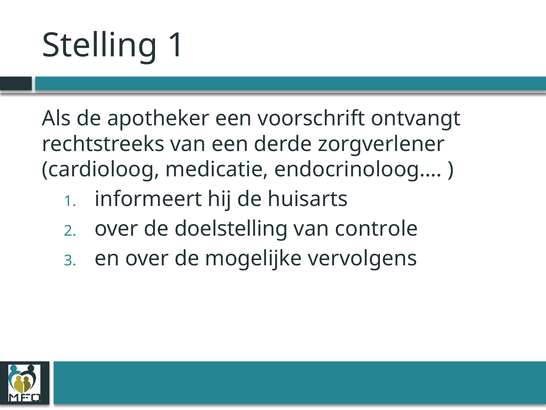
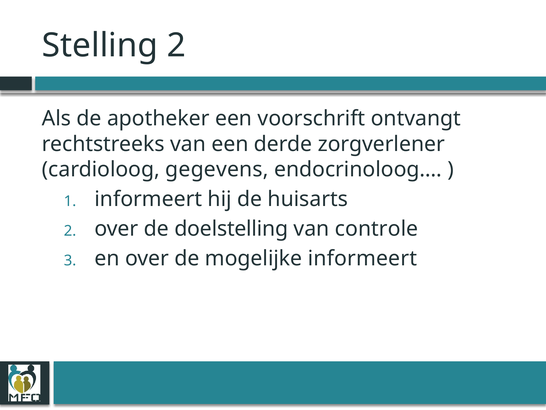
Stelling 1: 1 -> 2 (176, 46)
medicatie: medicatie -> gegevens (217, 169)
mogelijke vervolgens: vervolgens -> informeert (362, 258)
